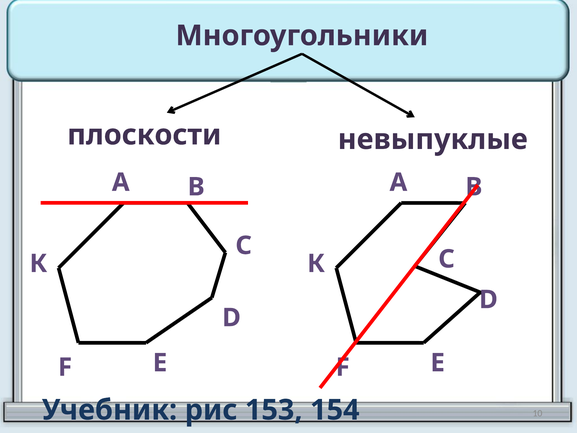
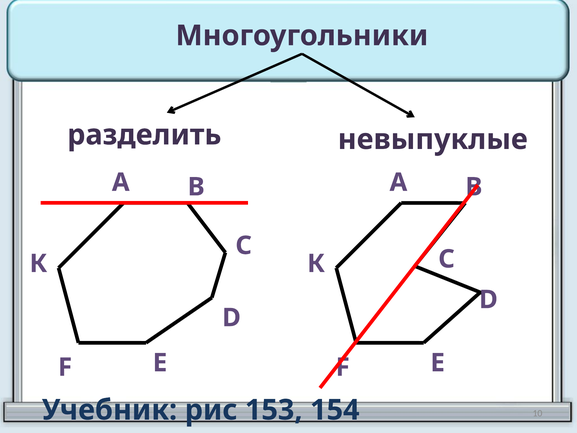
плоскости: плоскости -> разделить (144, 135)
